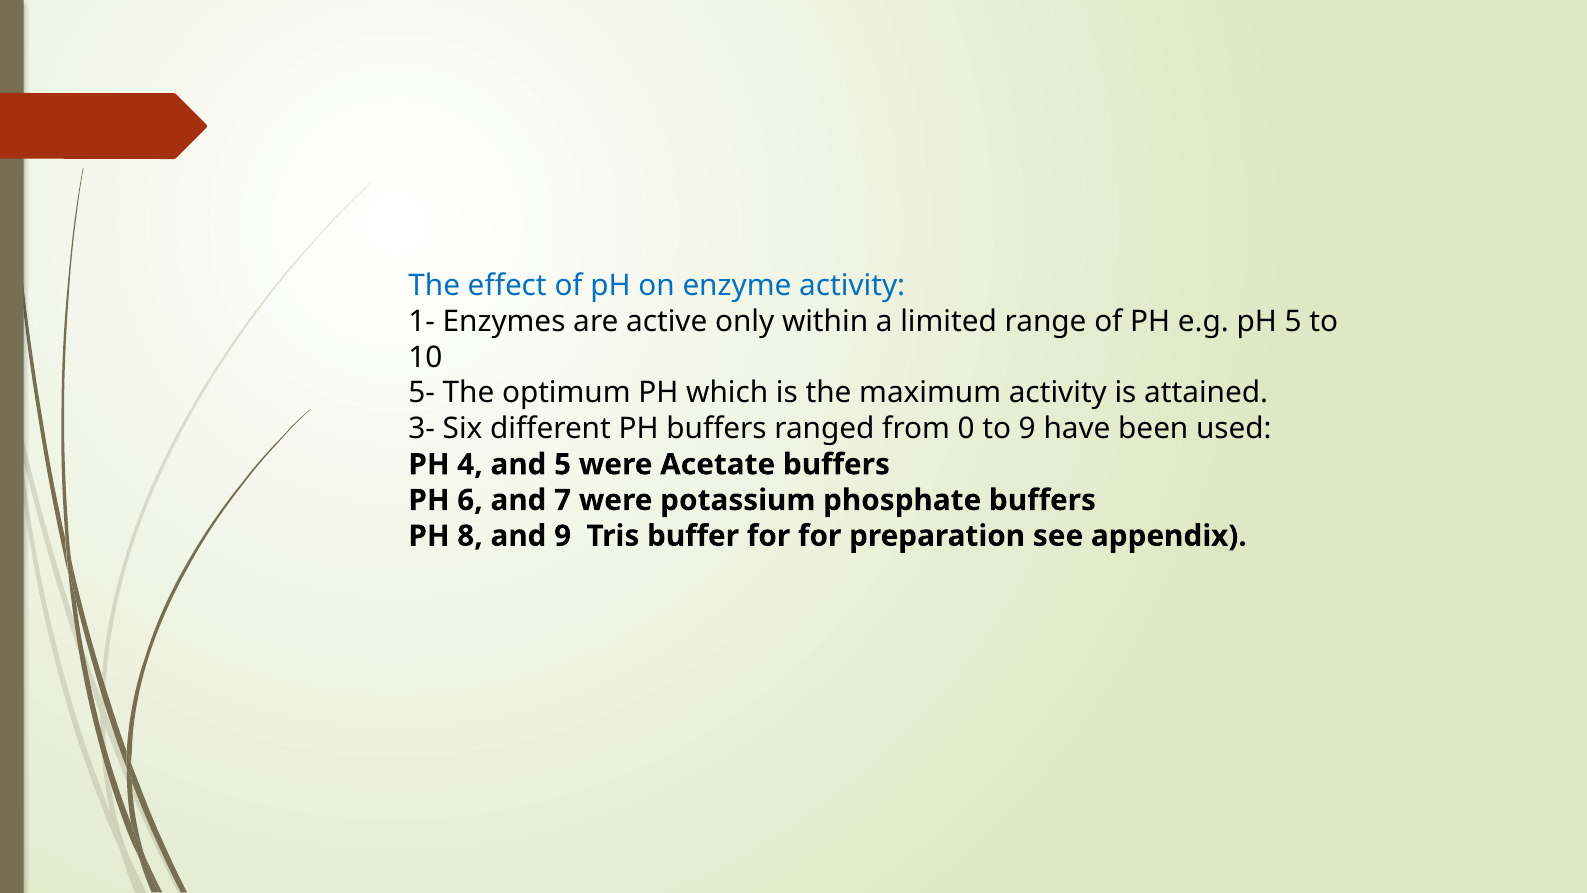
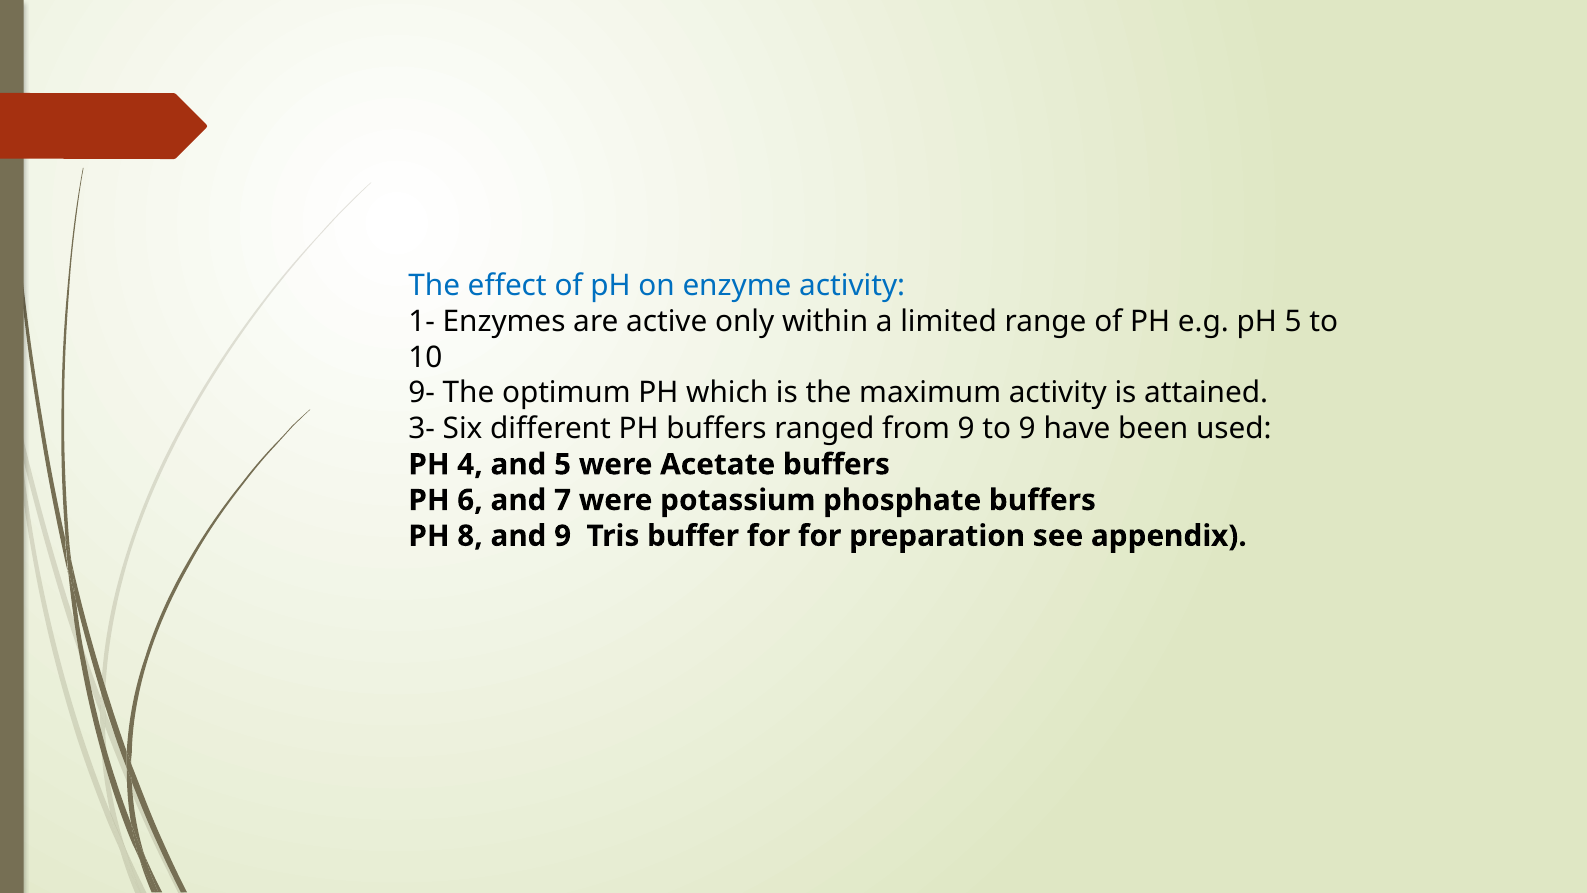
5-: 5- -> 9- (422, 393)
from 0: 0 -> 9 (966, 429)
